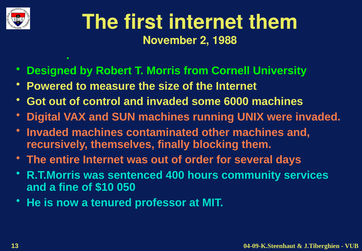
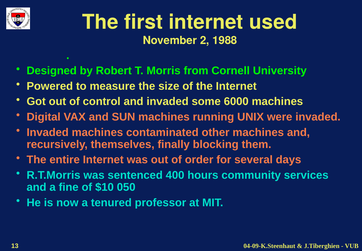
internet them: them -> used (273, 22)
